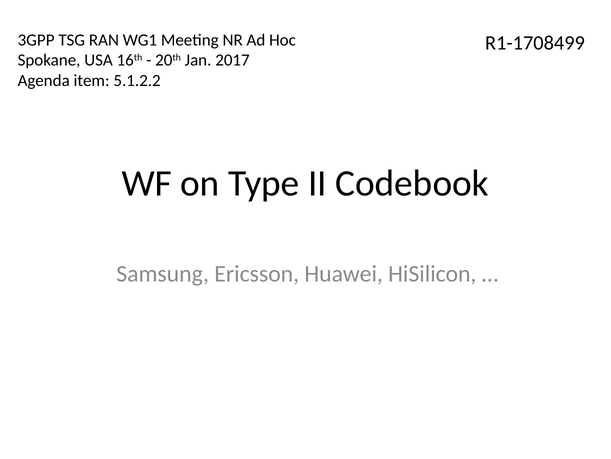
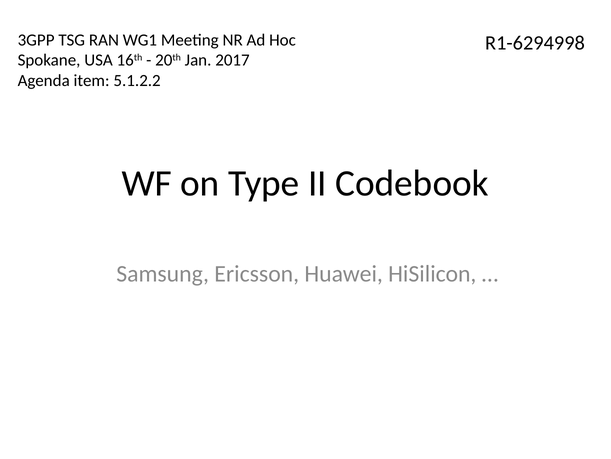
R1-1708499: R1-1708499 -> R1-6294998 (535, 43)
